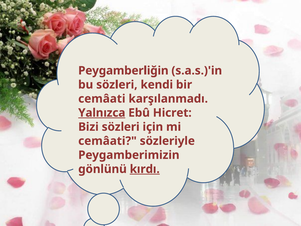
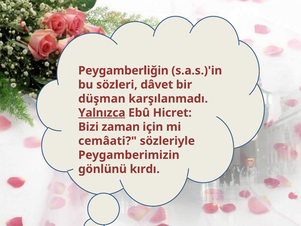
kendi: kendi -> dâvet (157, 85)
cemâati: cemâati -> düşman (102, 99)
Bizi sözleri: sözleri -> zaman (121, 127)
kırdı underline: present -> none (145, 169)
